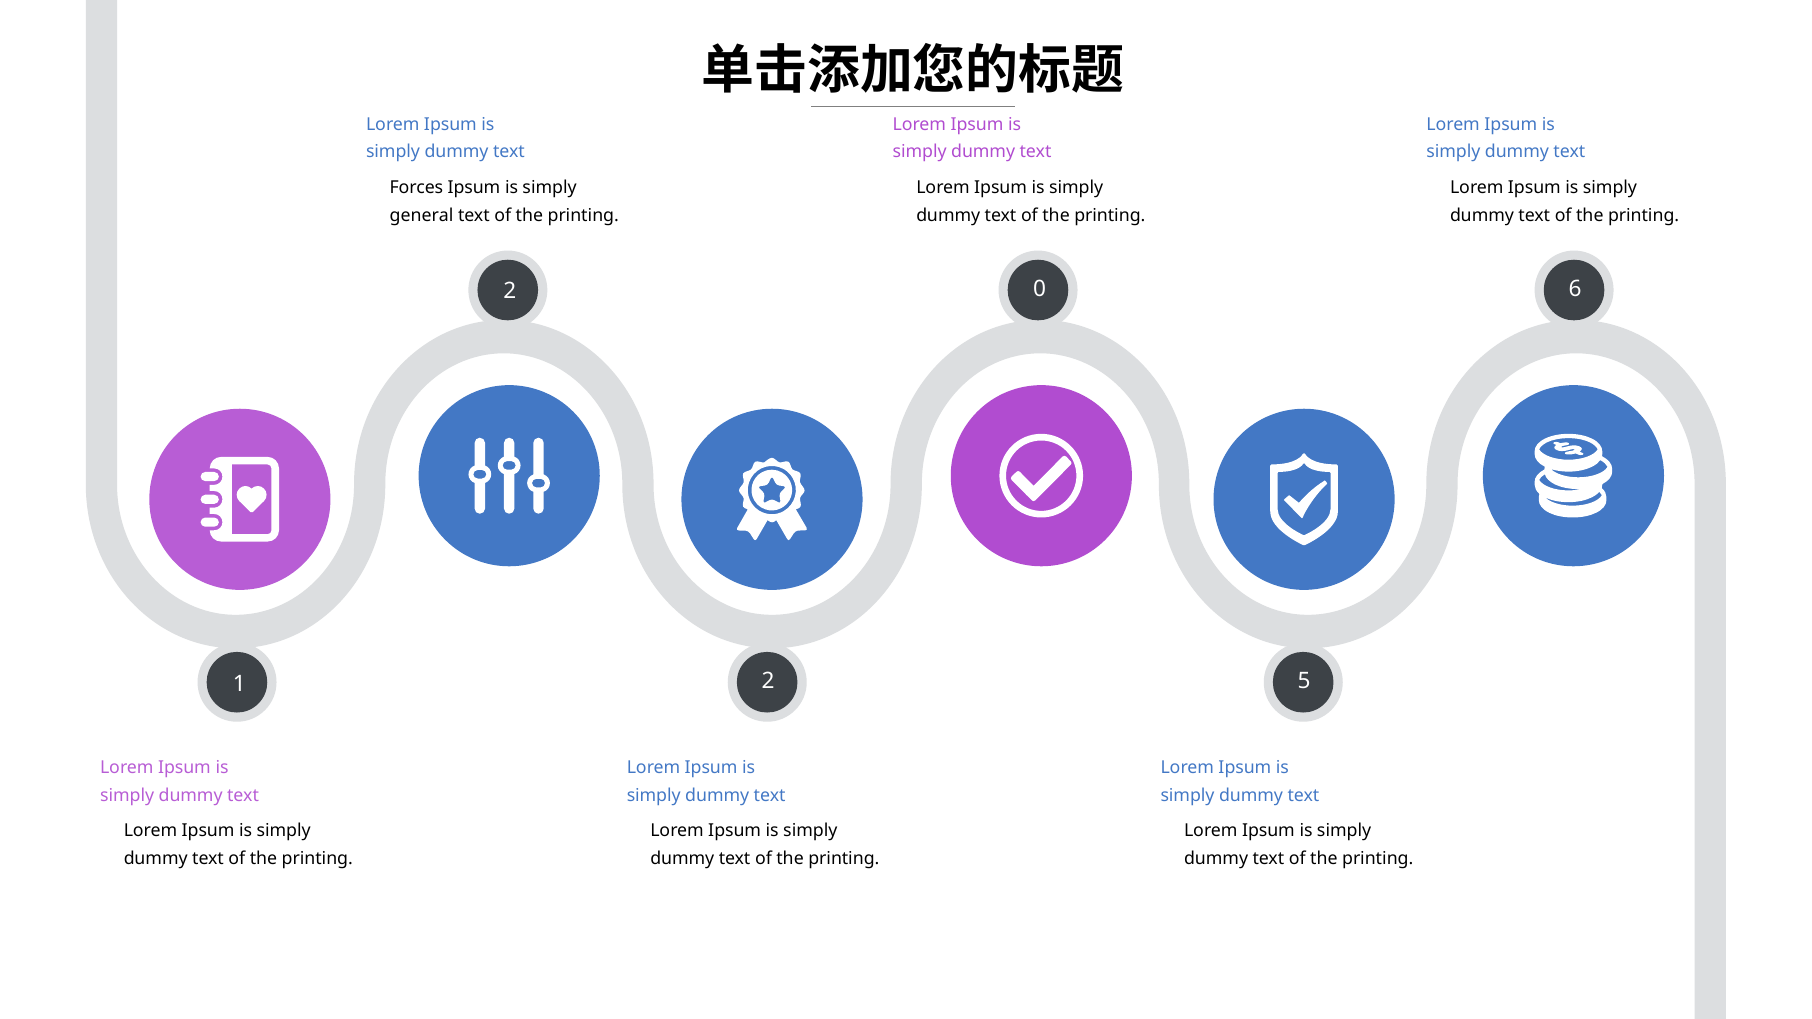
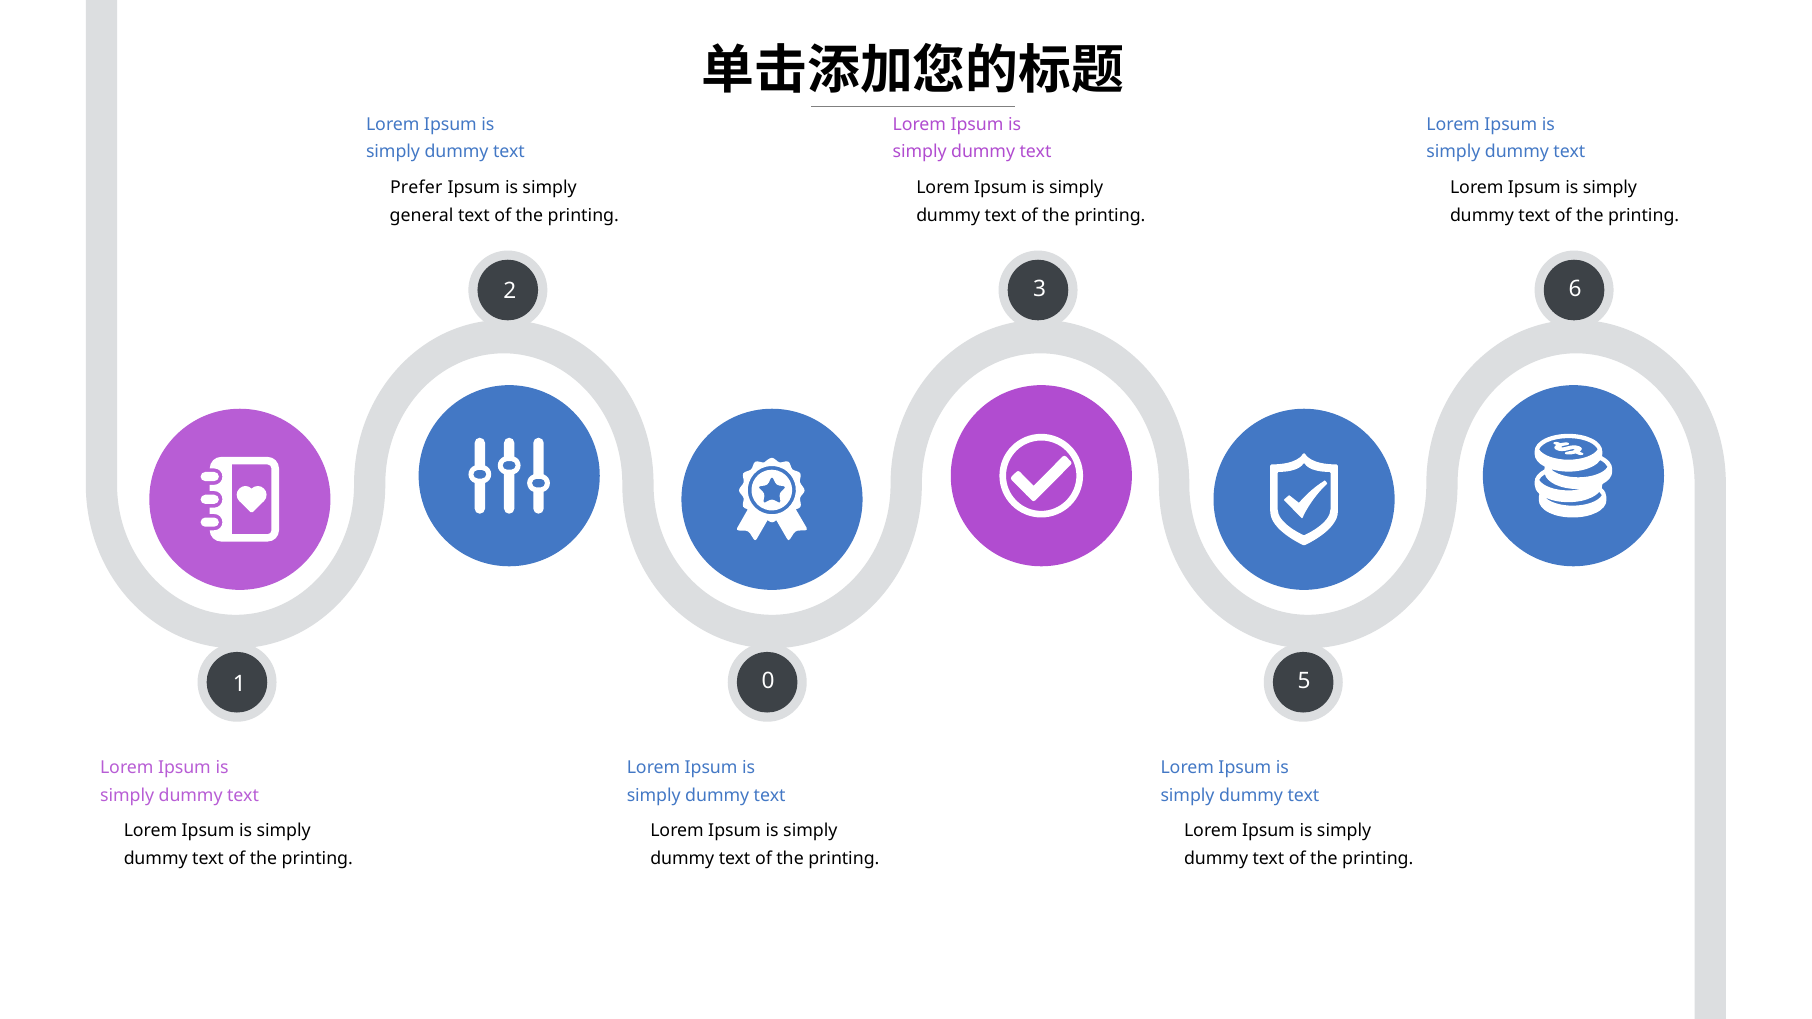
Forces: Forces -> Prefer (416, 188)
0: 0 -> 3 (1040, 290)
1 2: 2 -> 0 (768, 681)
